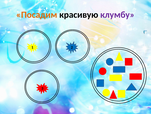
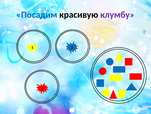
Посадим colour: orange -> blue (37, 15)
